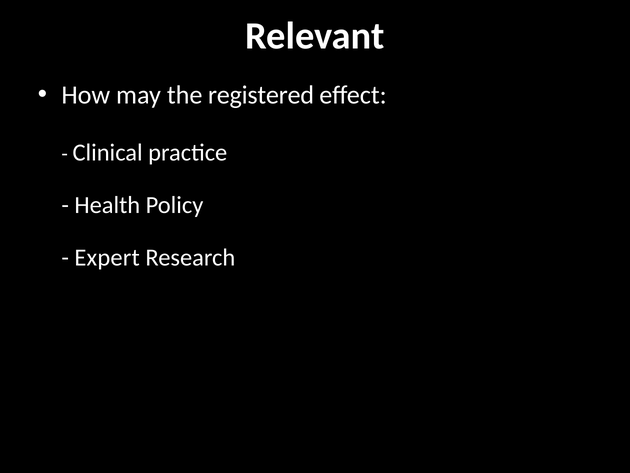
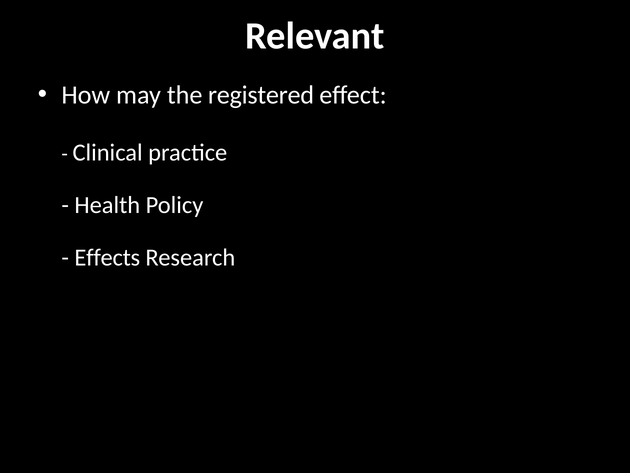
Expert: Expert -> Effects (107, 258)
